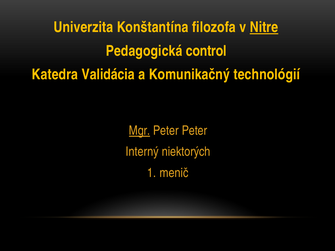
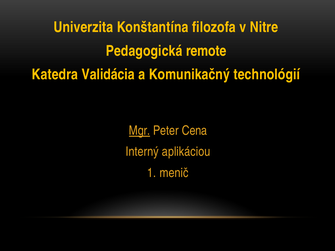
Nitre underline: present -> none (264, 27)
control: control -> remote (206, 51)
Peter Peter: Peter -> Cena (195, 131)
niektorých: niektorých -> aplikáciou (186, 152)
